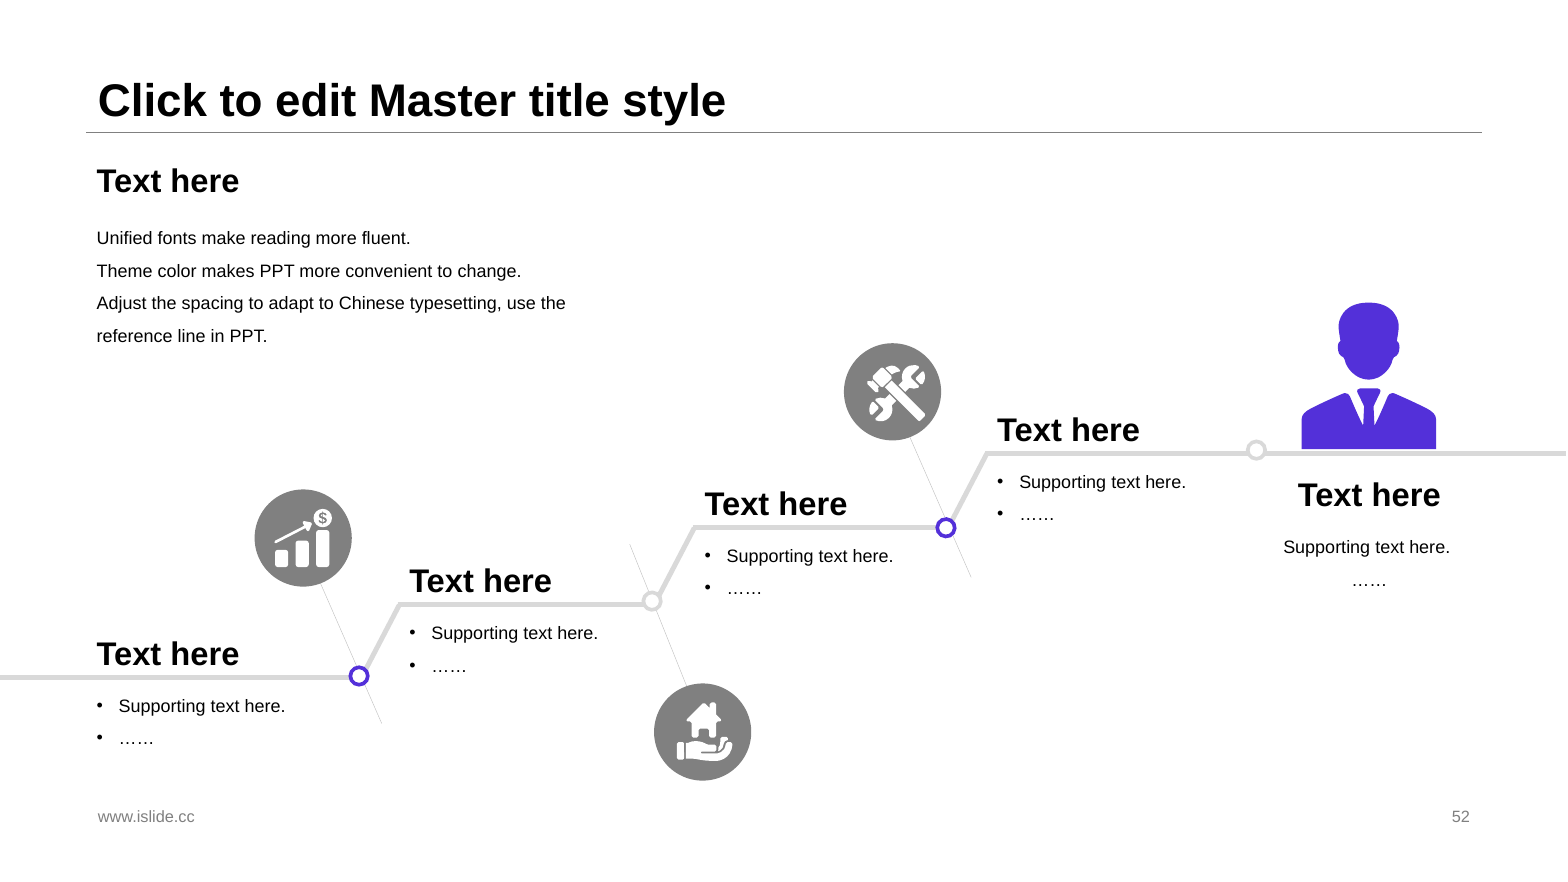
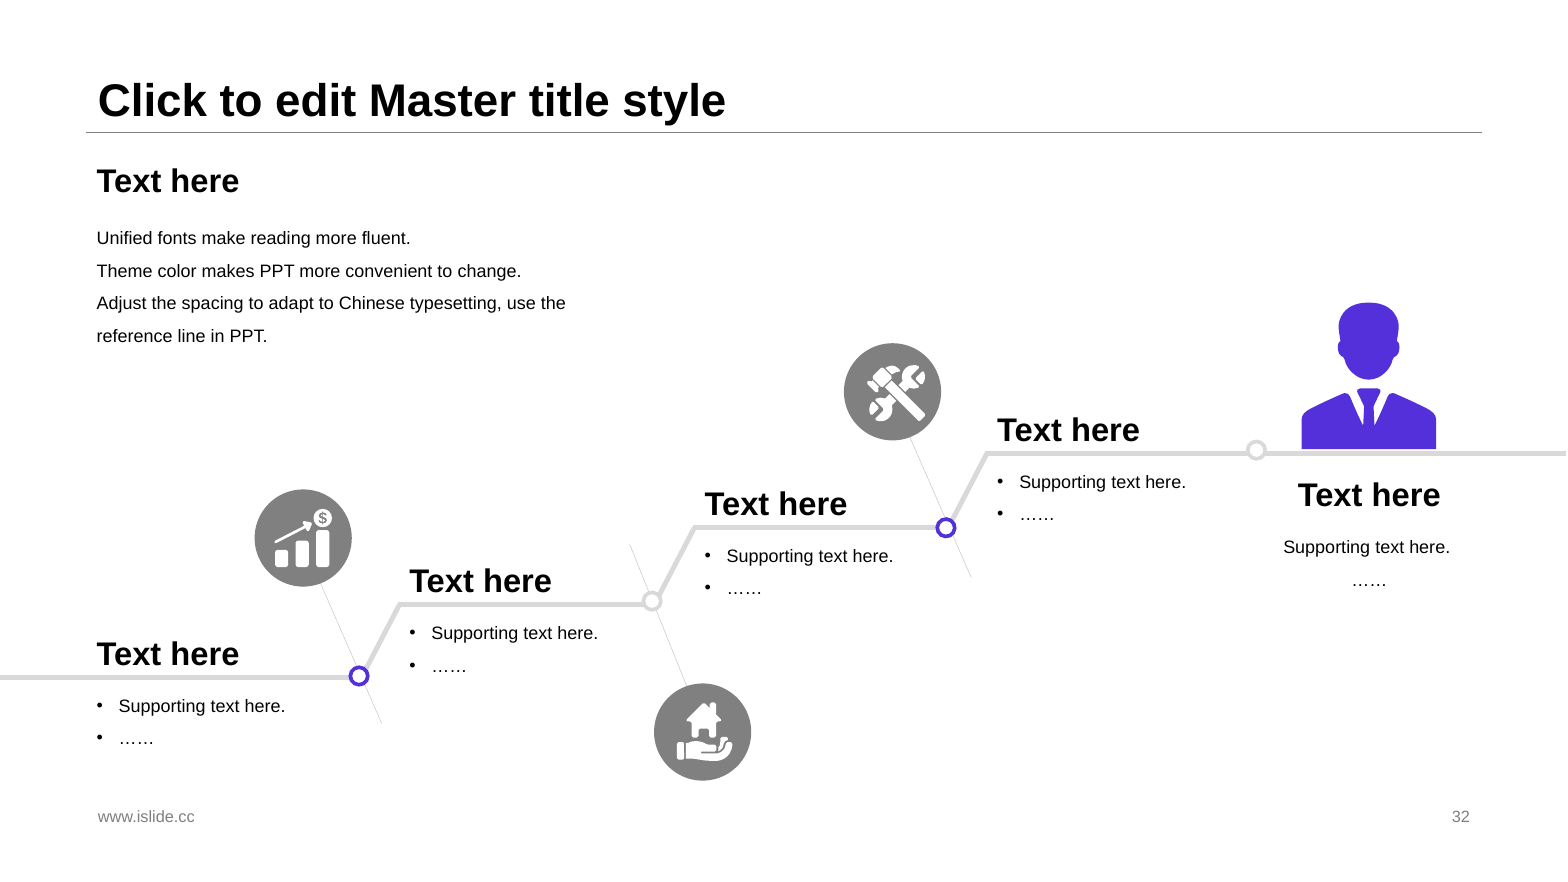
52: 52 -> 32 (1461, 817)
